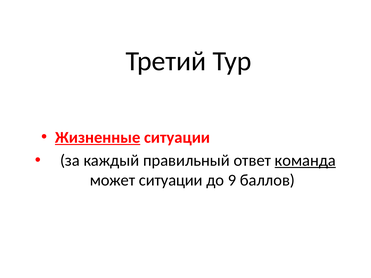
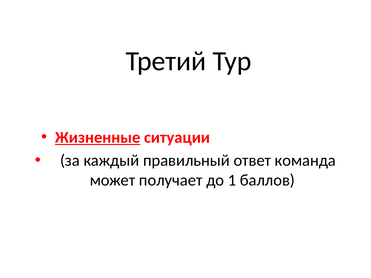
команда underline: present -> none (305, 161)
может ситуации: ситуации -> получает (171, 180)
9: 9 -> 1 (232, 180)
